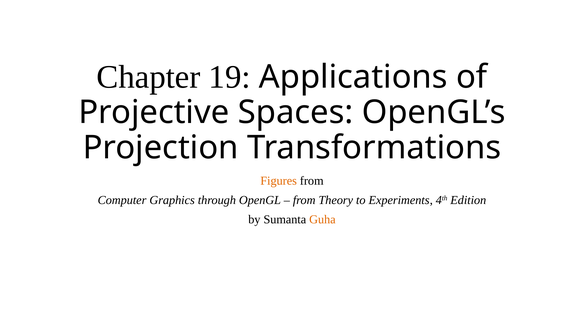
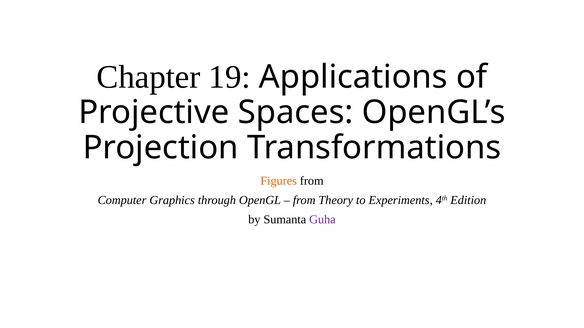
Guha colour: orange -> purple (322, 220)
